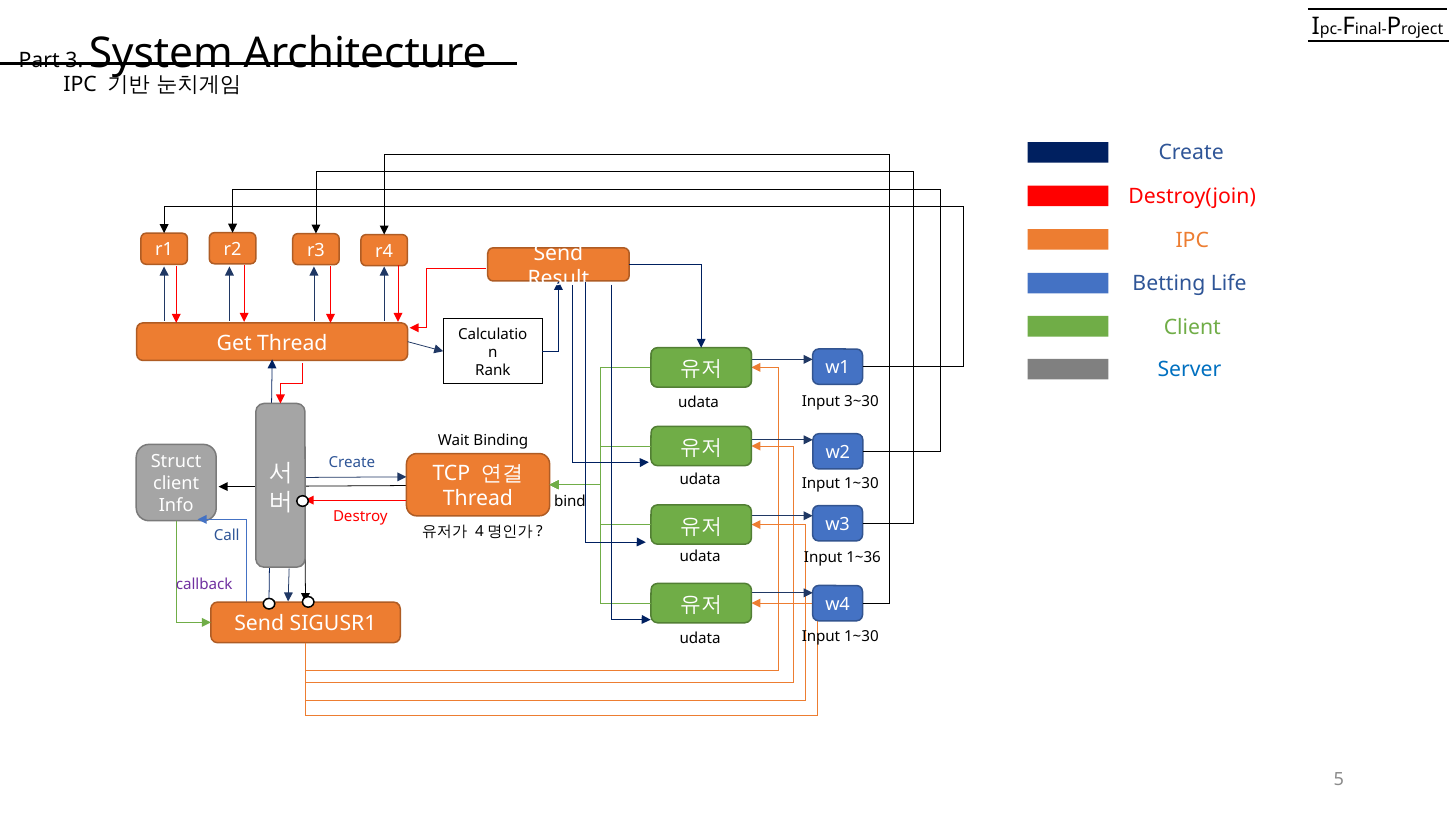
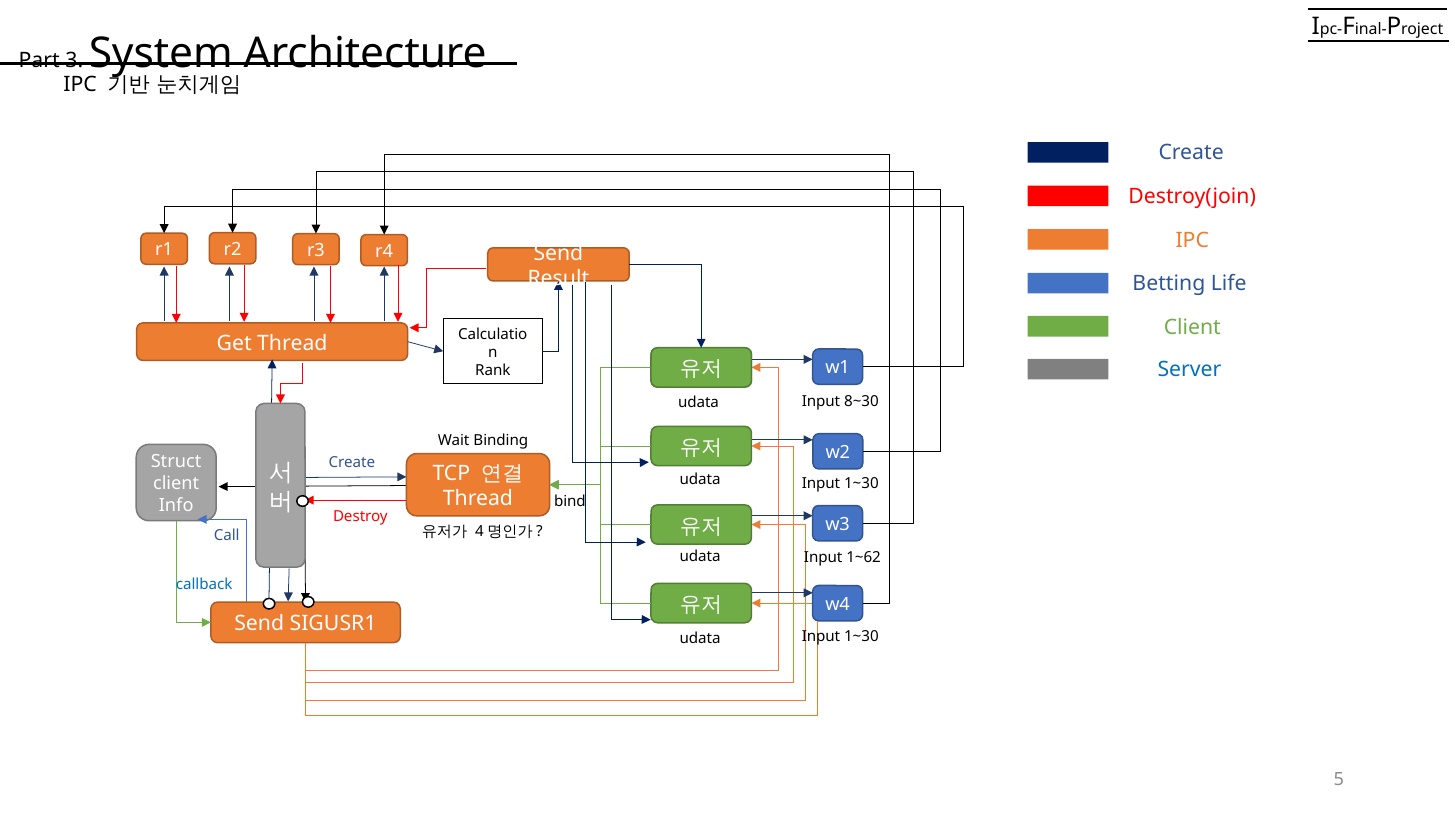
3~30: 3~30 -> 8~30 (861, 401)
1~36: 1~36 -> 1~62 (864, 558)
callback colour: purple -> blue (204, 585)
